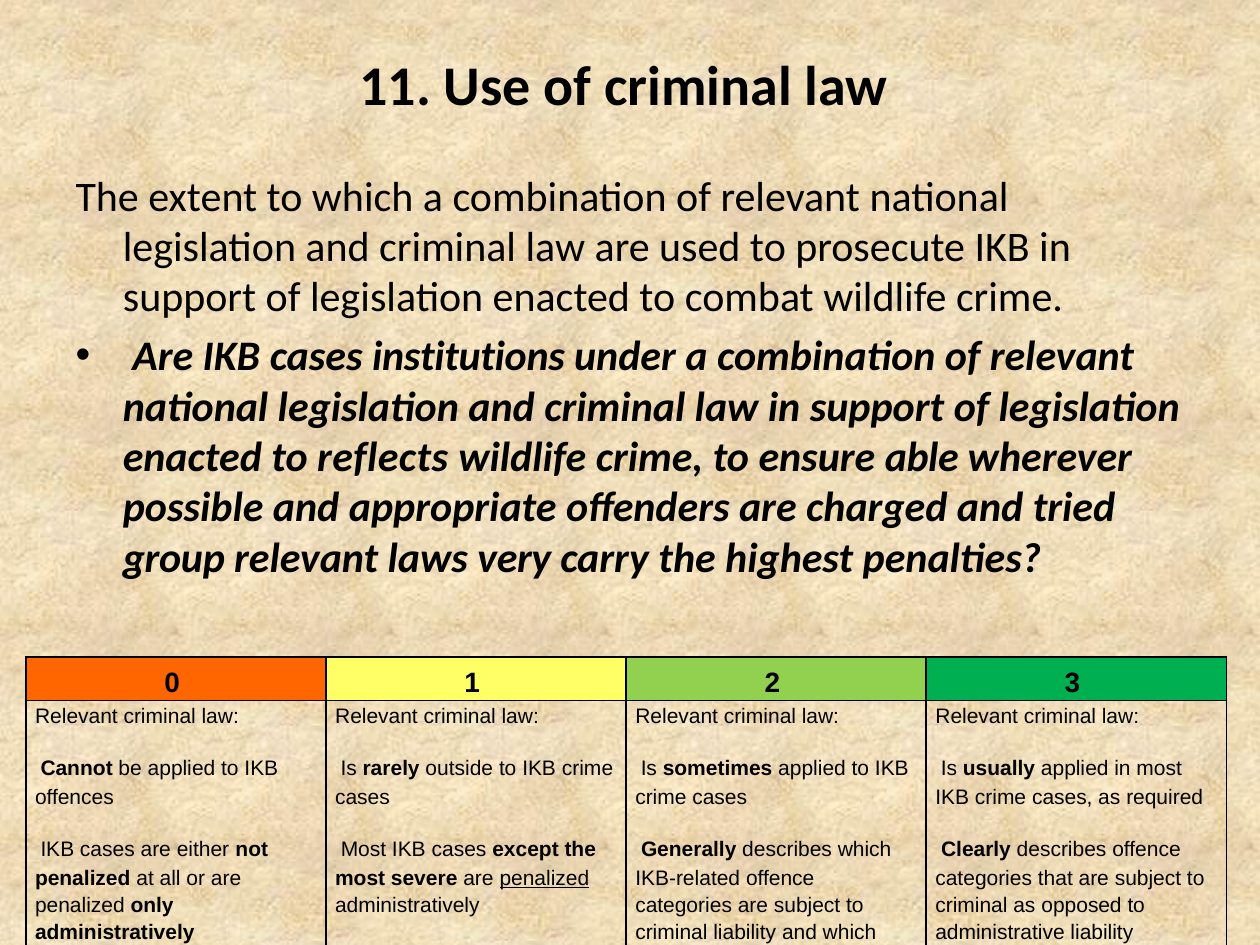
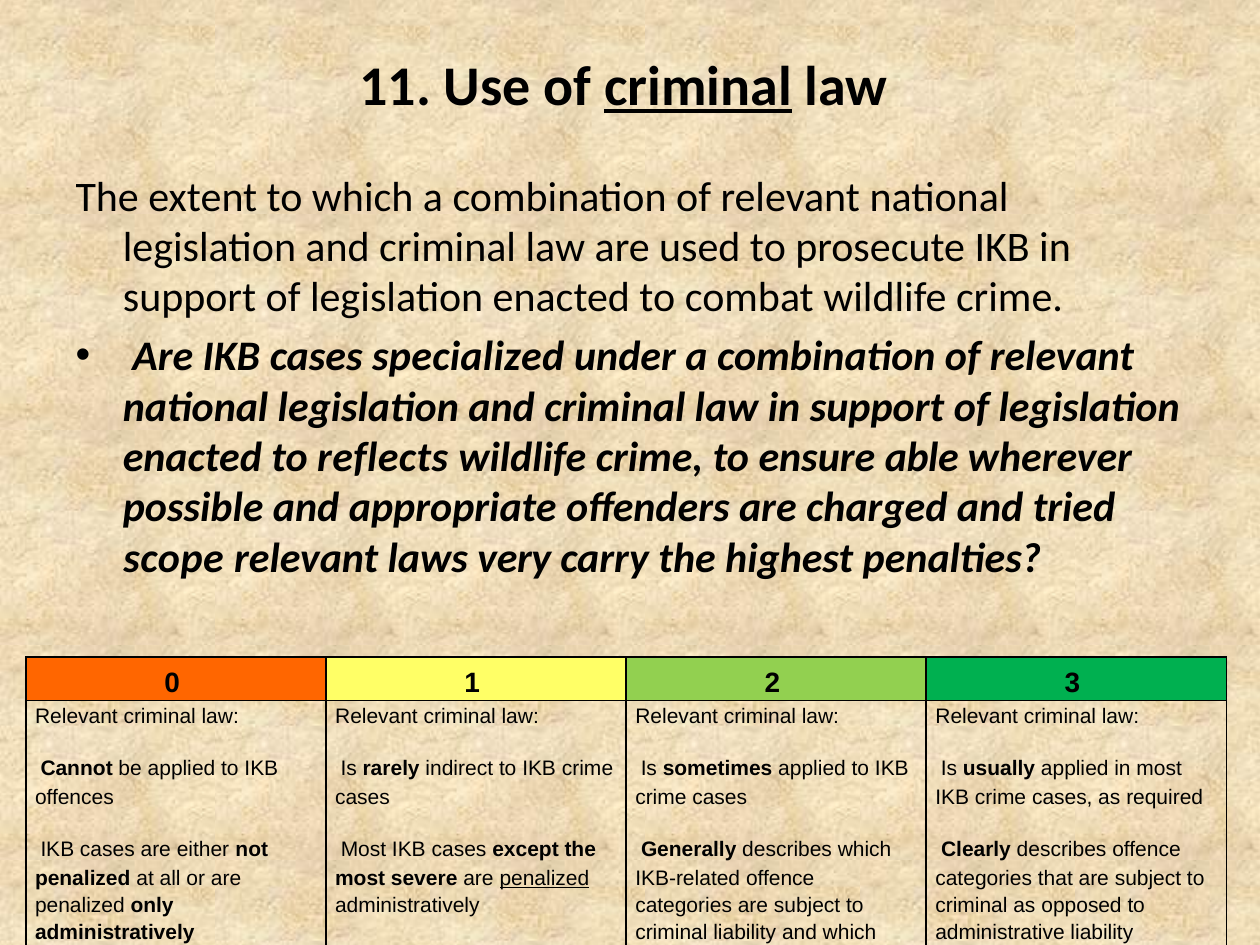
criminal underline: none -> present (698, 87)
institutions: institutions -> specialized (468, 357)
group: group -> scope (174, 558)
outside: outside -> indirect (459, 769)
